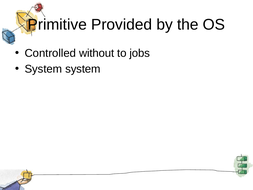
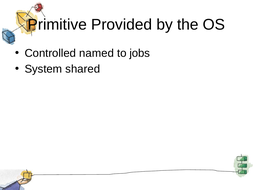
without: without -> named (96, 53)
System system: system -> shared (83, 69)
